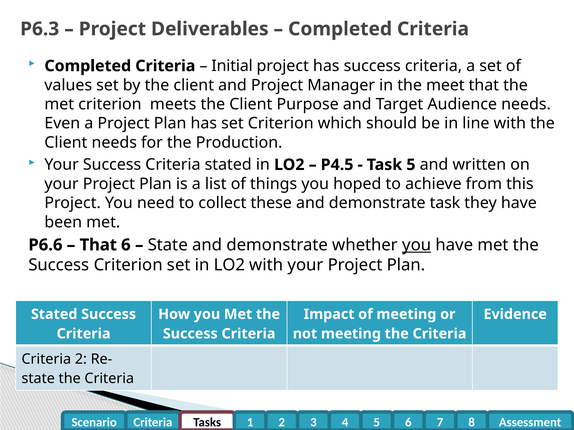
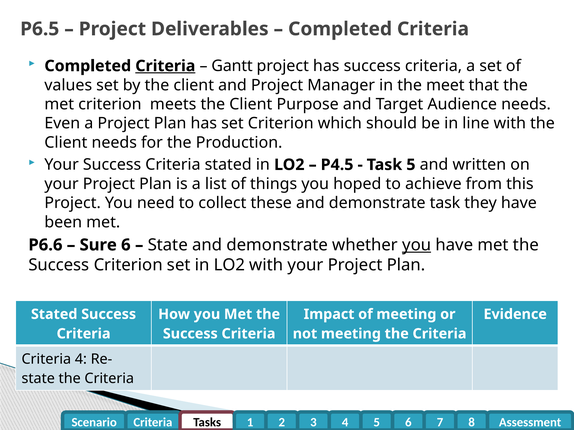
P6.3: P6.3 -> P6.5 (40, 29)
Criteria underline: none -> present (165, 66)
Initial: Initial -> Gantt (232, 66)
That: That -> Sure (98, 245)
Criteria 2: 2 -> 4 (81, 359)
